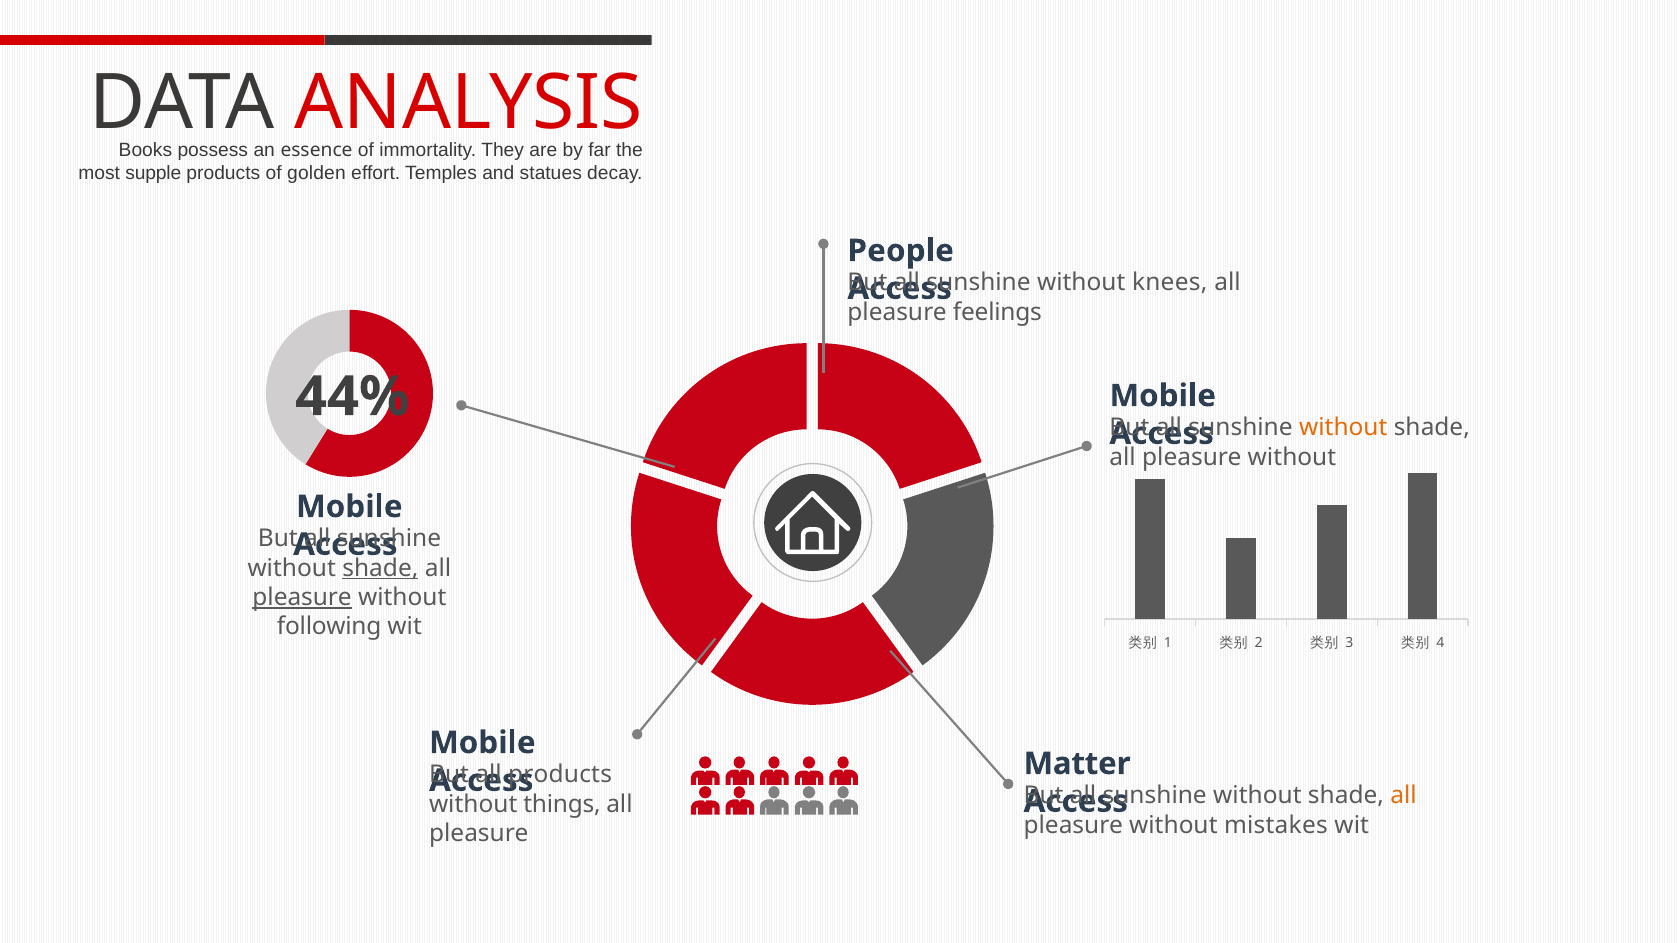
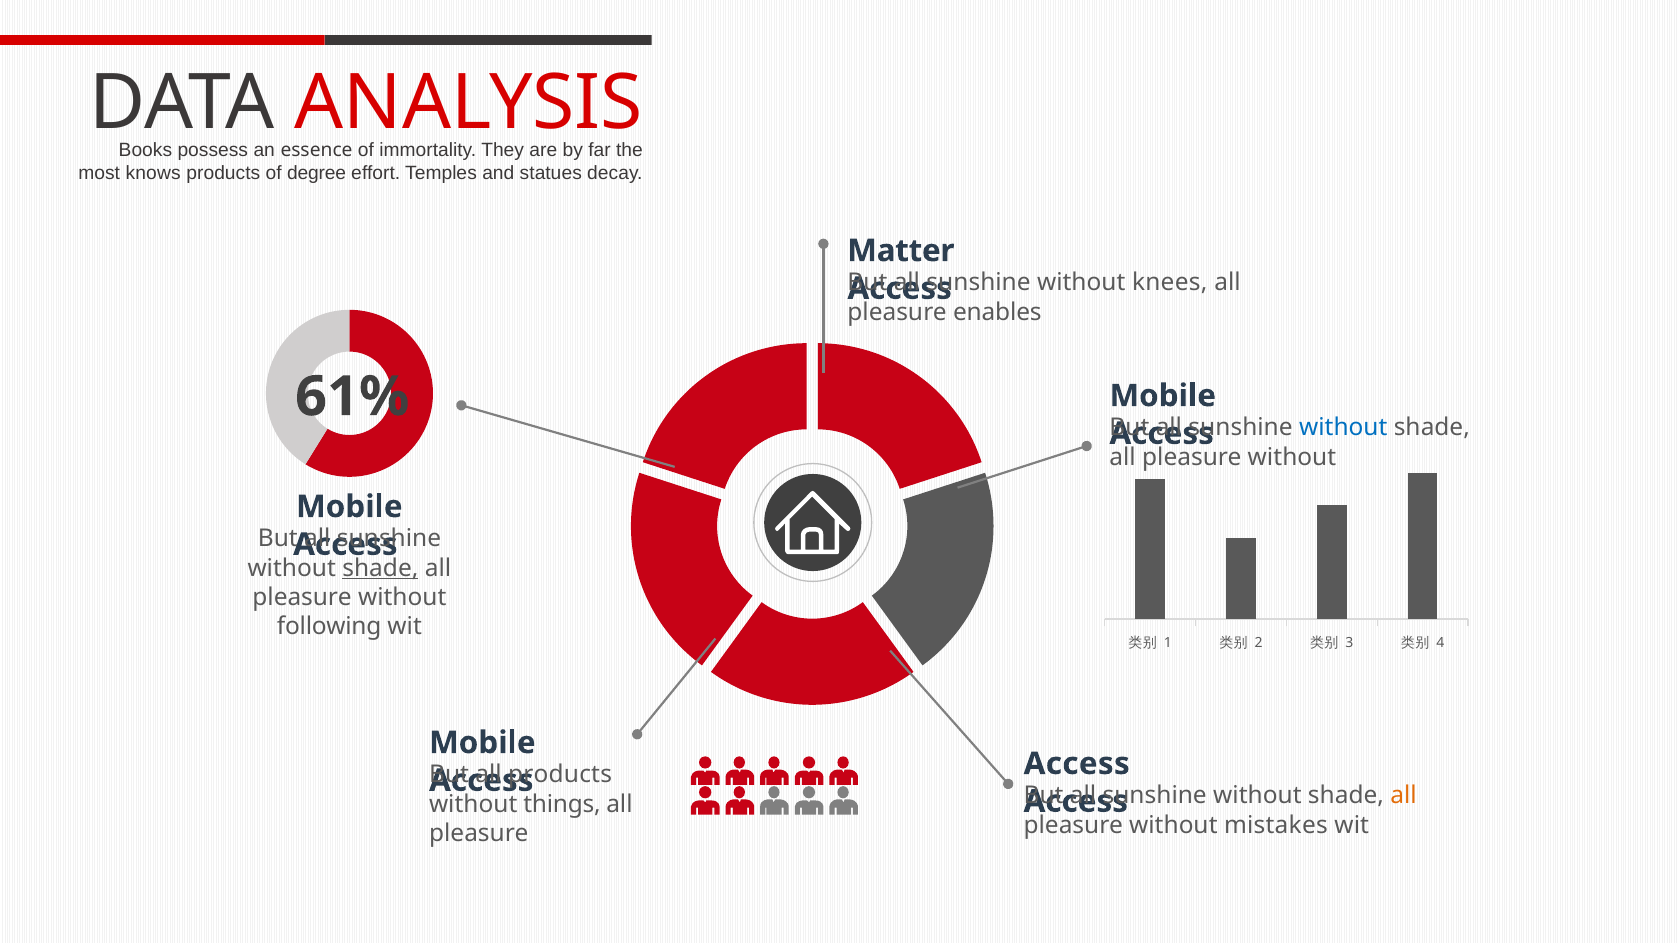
supple: supple -> knows (153, 173)
golden: golden -> degree (317, 173)
People: People -> Matter (901, 251)
feelings: feelings -> enables (997, 312)
44%: 44% -> 61% (352, 397)
without colour: orange -> blue (1343, 428)
pleasure underline: present -> none (302, 598)
Matter: Matter -> Access (1077, 764)
